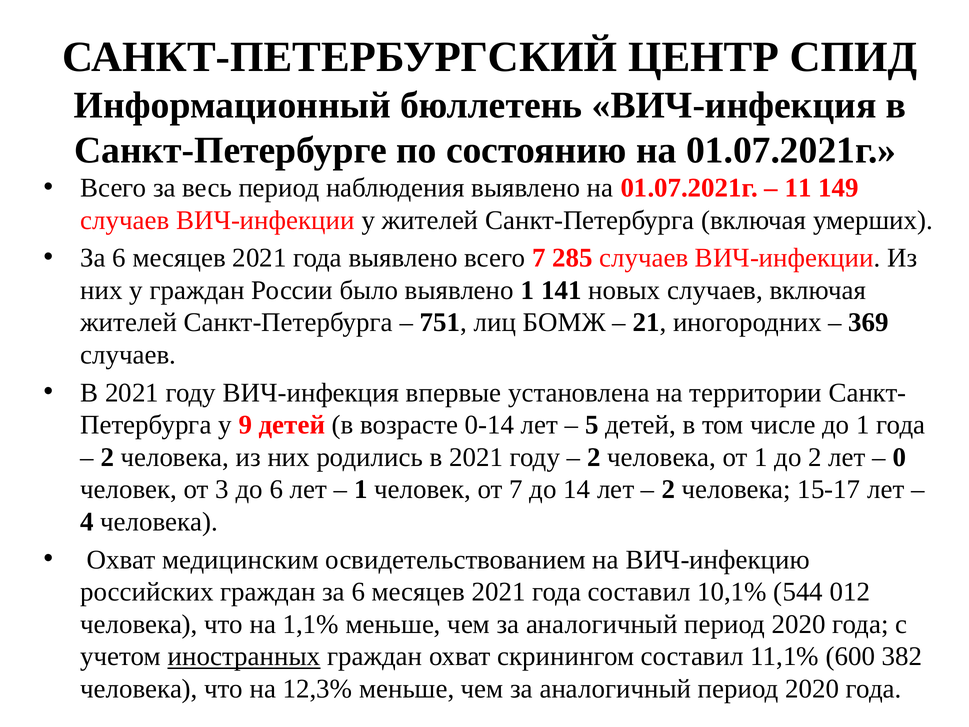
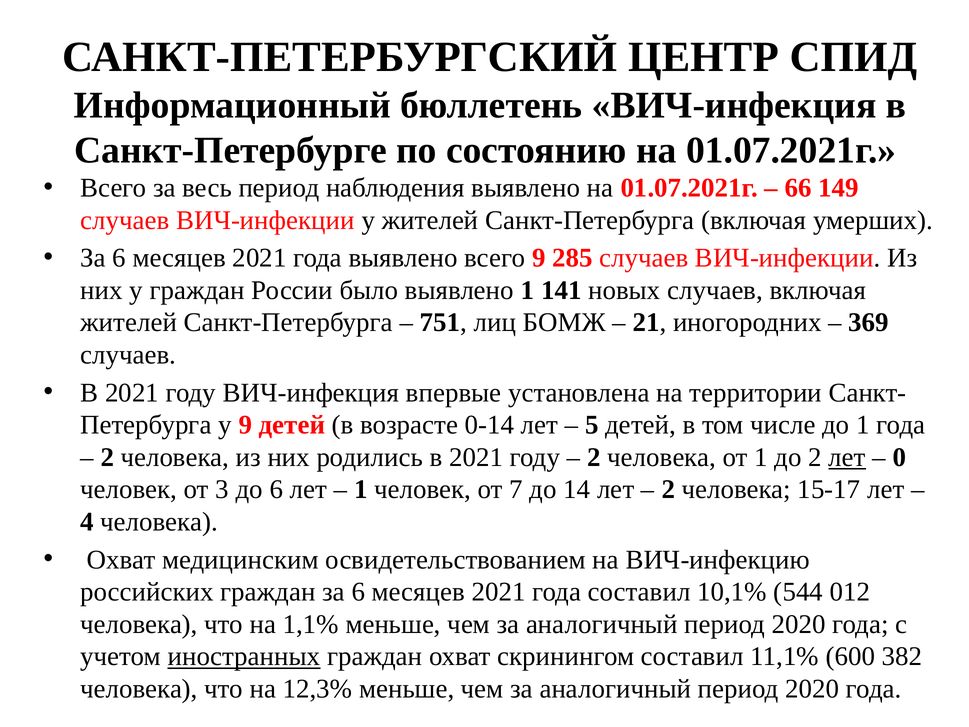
11: 11 -> 66 (798, 188)
всего 7: 7 -> 9 (539, 258)
лет underline: none -> present (847, 457)
